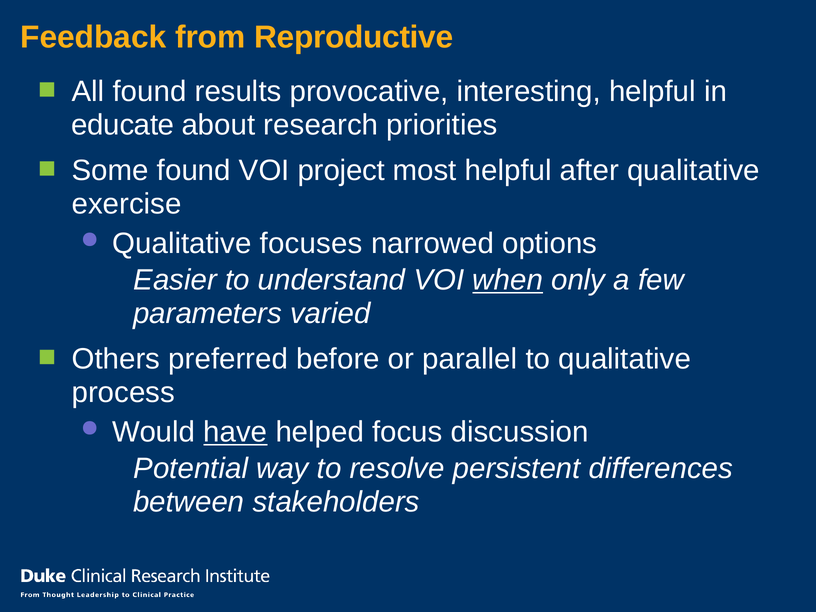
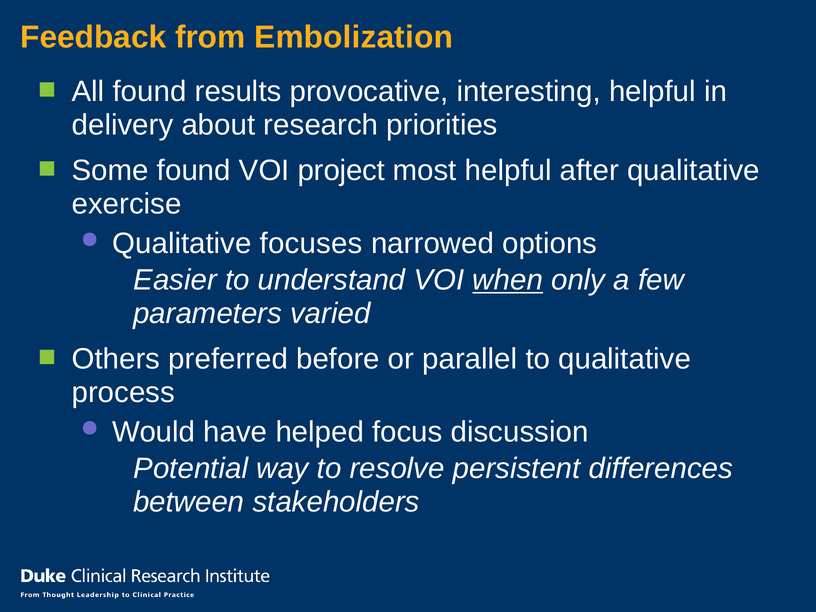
Reproductive: Reproductive -> Embolization (354, 37)
educate: educate -> delivery (123, 125)
have underline: present -> none (235, 432)
